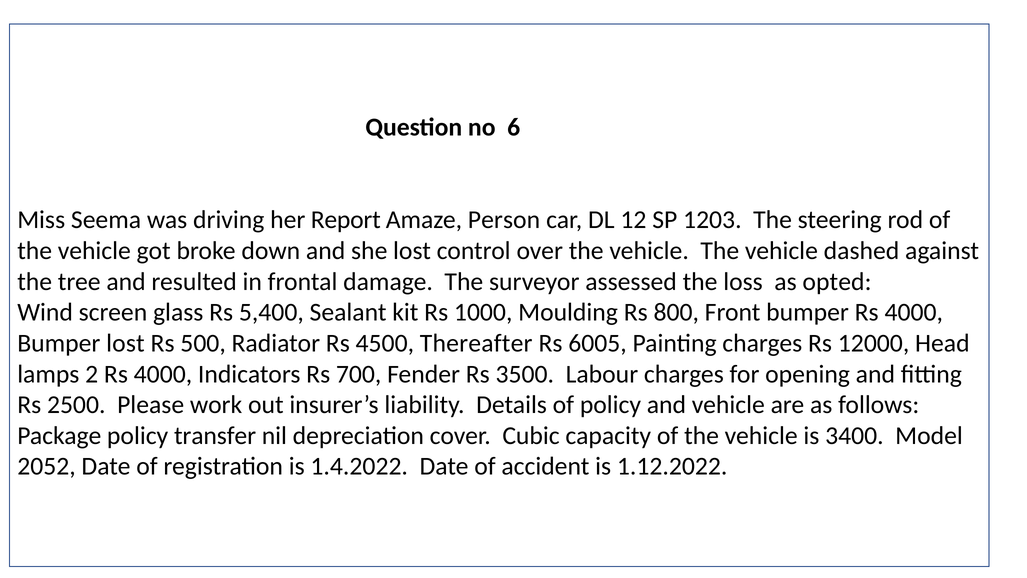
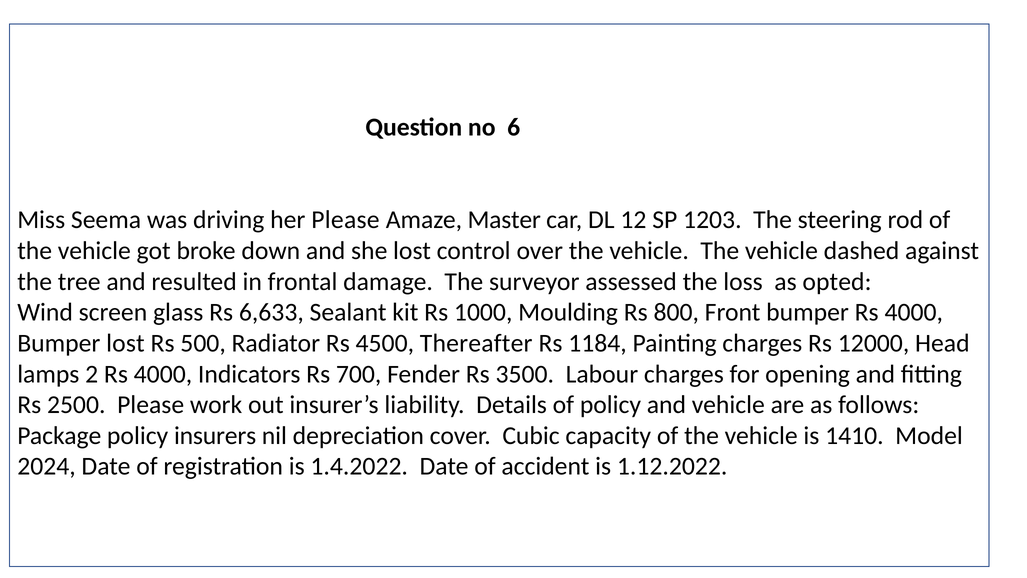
her Report: Report -> Please (345, 220)
Person: Person -> Master (504, 220)
5,400: 5,400 -> 6,633 (271, 312)
6005: 6005 -> 1184 (598, 343)
transfer: transfer -> insurers (215, 435)
3400: 3400 -> 1410 (854, 435)
2052: 2052 -> 2024 (46, 466)
